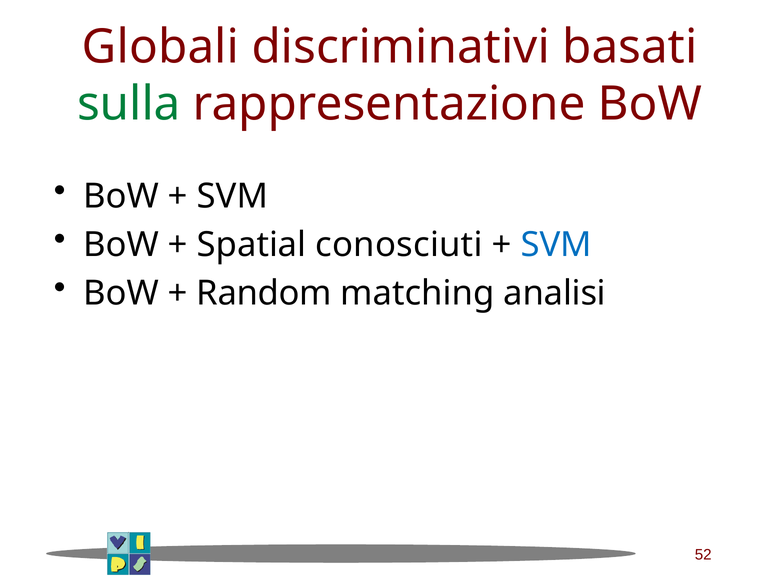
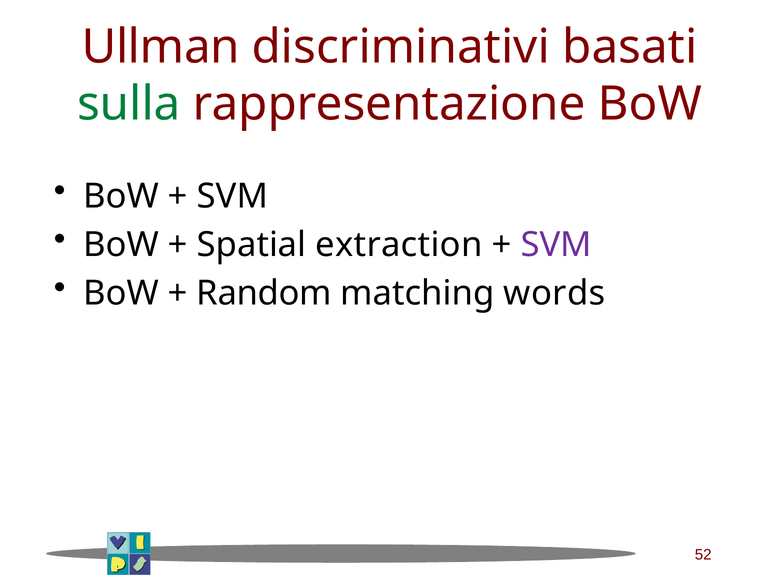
Globali: Globali -> Ullman (161, 47)
conosciuti: conosciuti -> extraction (399, 245)
SVM colour: blue -> purple (556, 245)
analisi: analisi -> words (554, 293)
